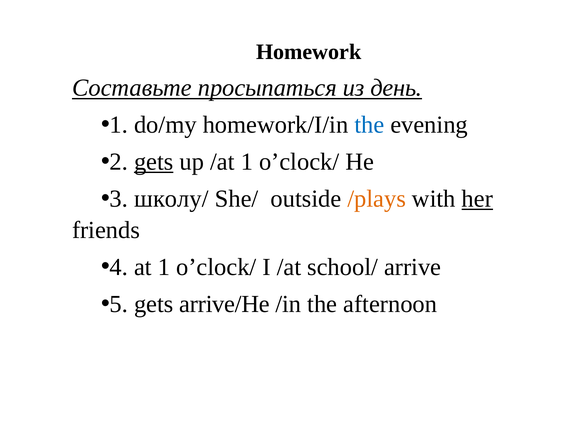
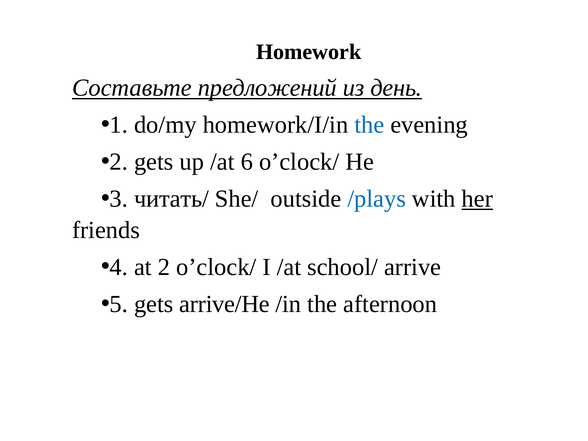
просыпаться: просыпаться -> предложений (267, 88)
gets underline: present -> none (154, 162)
/at 1: 1 -> 6 (247, 162)
школу/: школу/ -> читать/ (171, 199)
/plays colour: orange -> blue (377, 199)
at 1: 1 -> 2 (164, 267)
